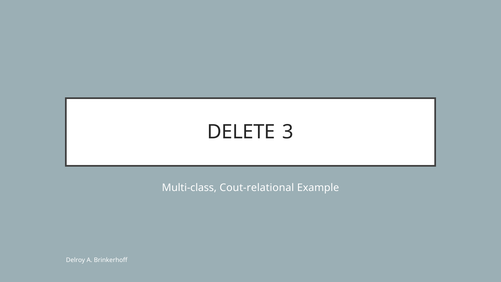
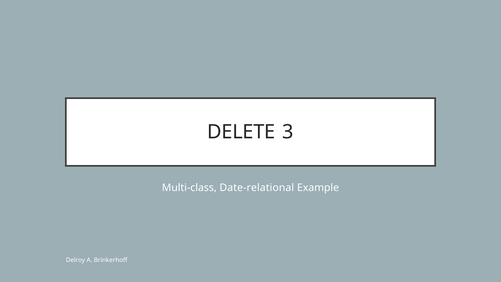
Cout-relational: Cout-relational -> Date-relational (257, 188)
